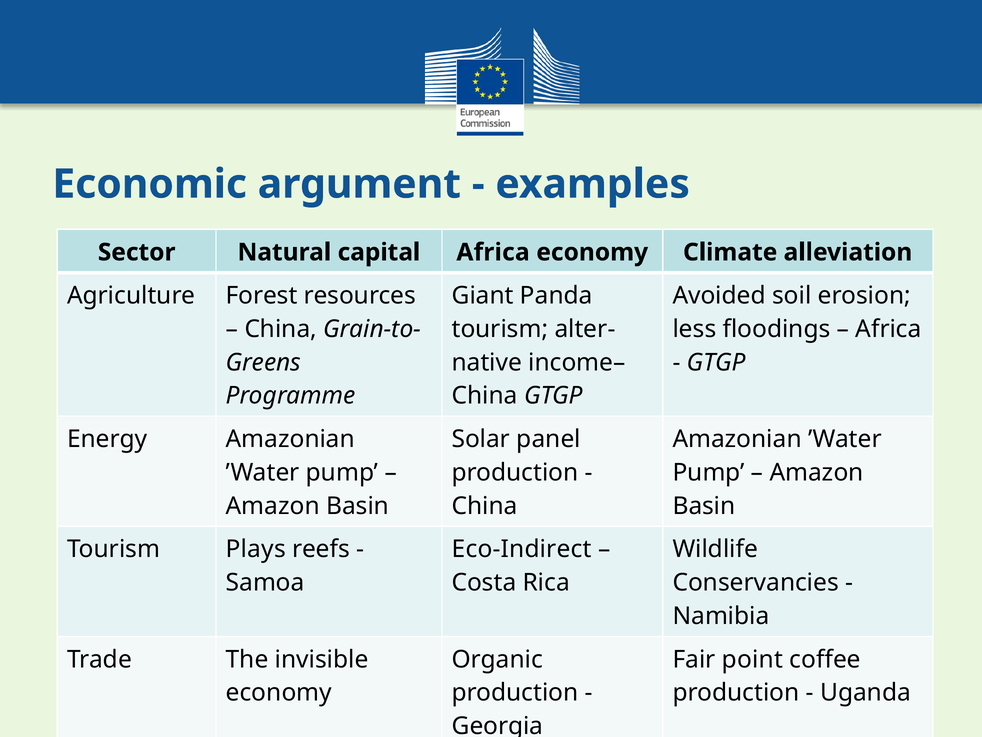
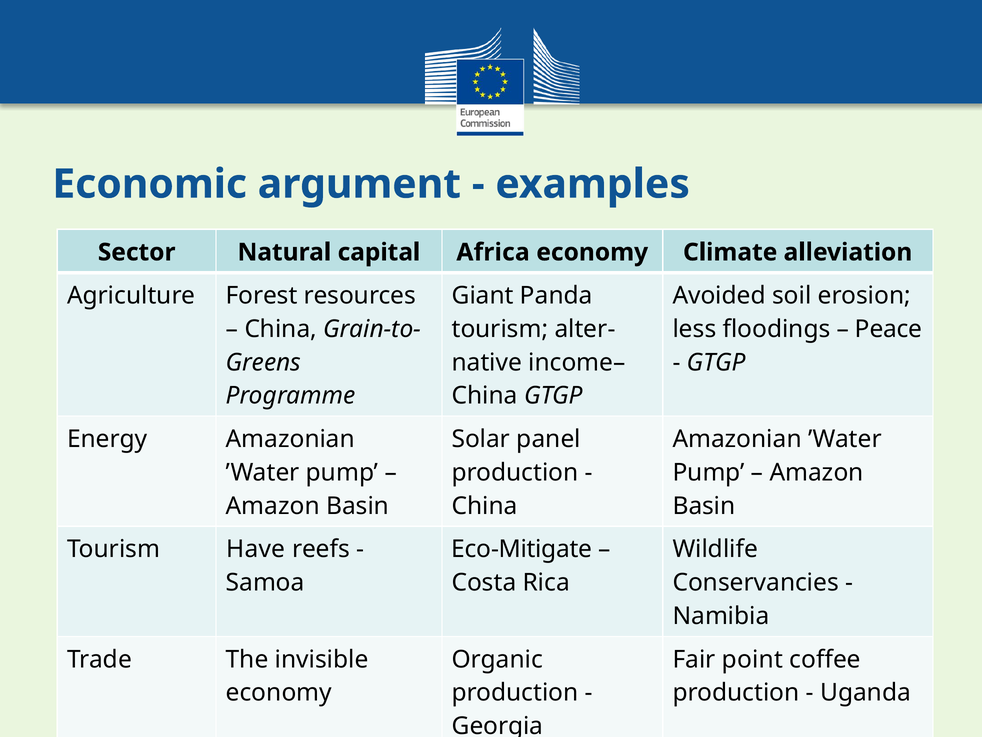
Africa: Africa -> Peace (889, 329)
Plays: Plays -> Have (256, 549)
Eco-Indirect: Eco-Indirect -> Eco-Mitigate (522, 549)
